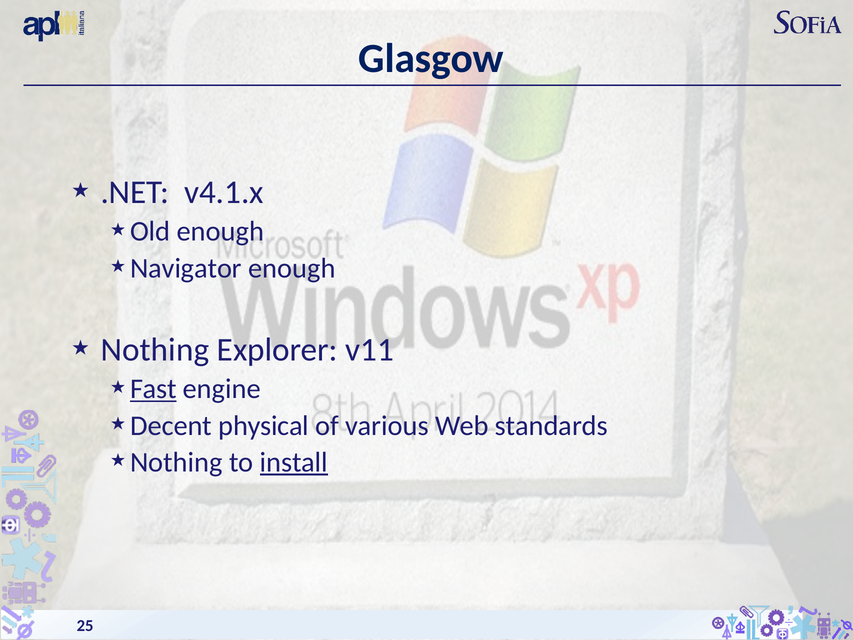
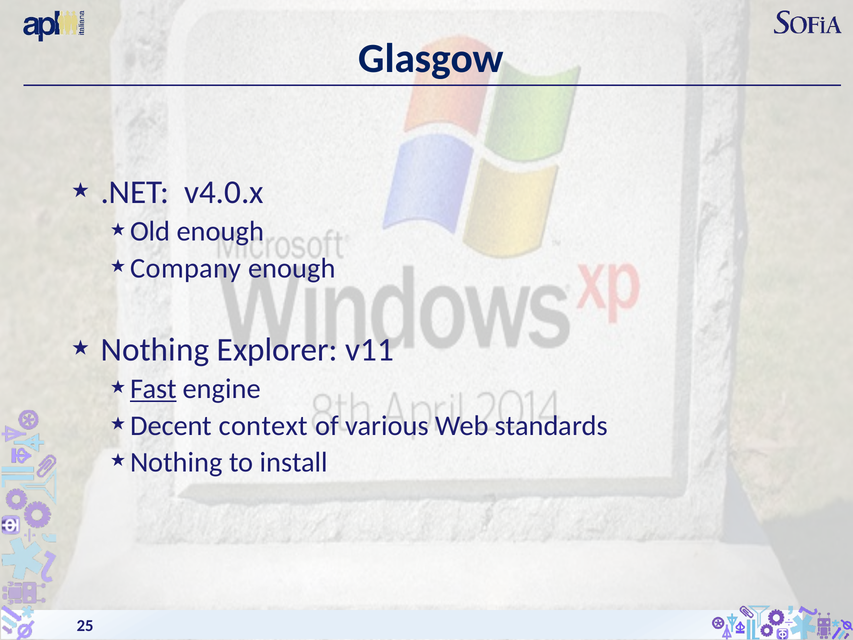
v4.1.x: v4.1.x -> v4.0.x (224, 192)
Navigator: Navigator -> Company (186, 268)
physical: physical -> context (263, 425)
install underline: present -> none (294, 462)
